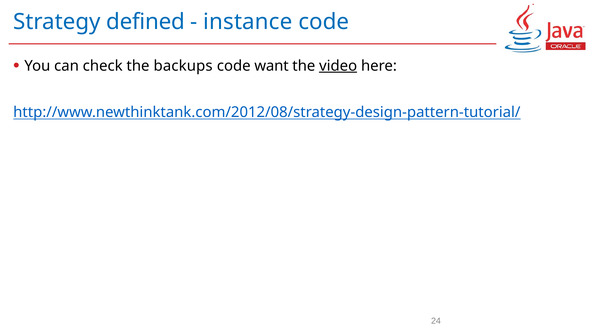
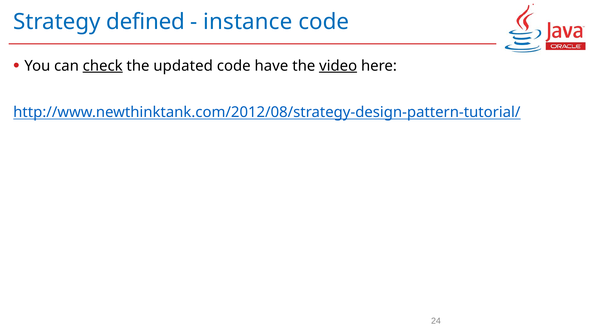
check underline: none -> present (103, 66)
backups: backups -> updated (183, 66)
want: want -> have (271, 66)
